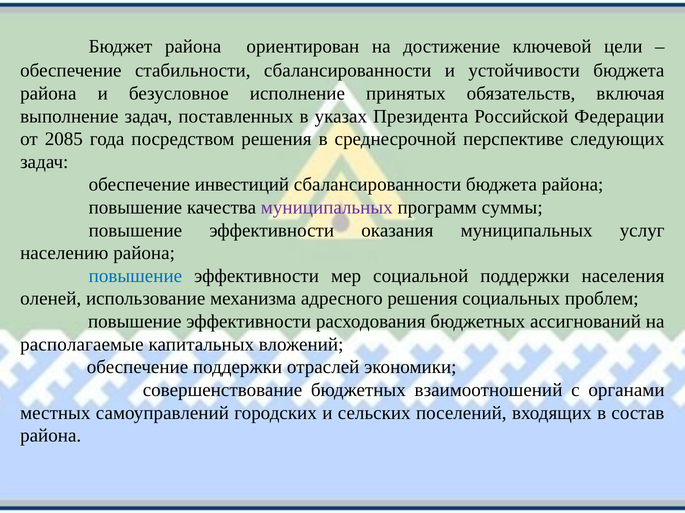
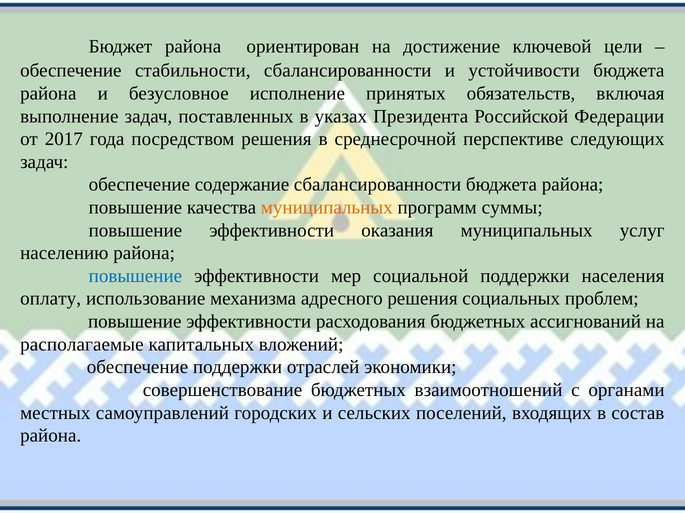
2085: 2085 -> 2017 (64, 139)
инвестиций: инвестиций -> содержание (242, 185)
муниципальных colour: purple -> orange (327, 208)
оленей: оленей -> оплату (51, 299)
